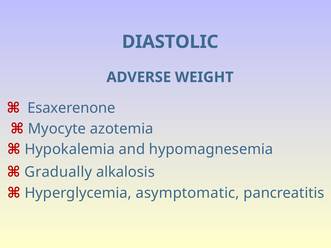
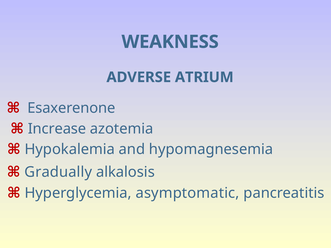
DIASTOLIC: DIASTOLIC -> WEAKNESS (170, 42)
WEIGHT: WEIGHT -> ATRIUM (204, 77)
Myocyte: Myocyte -> Increase (57, 129)
